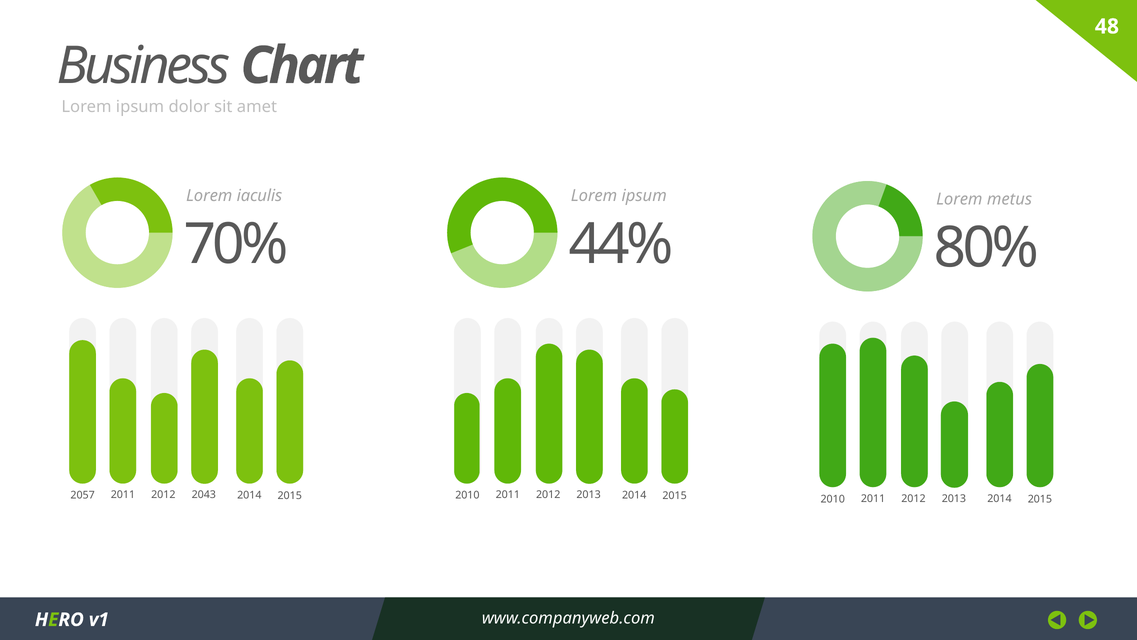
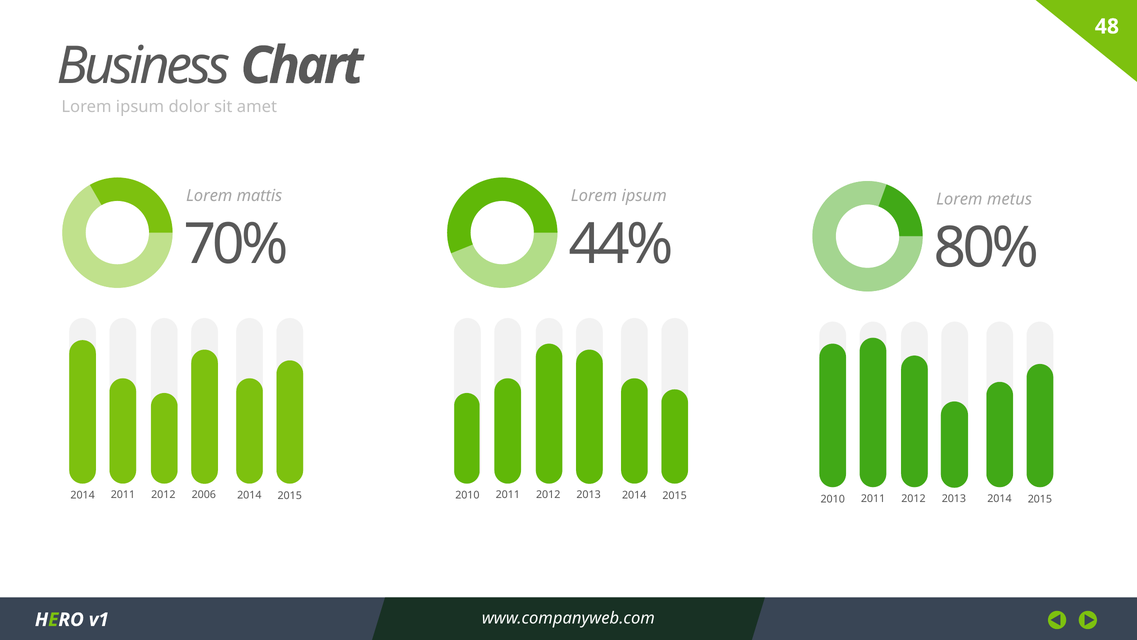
iaculis: iaculis -> mattis (259, 196)
2057: 2057 -> 2014 (83, 495)
2043: 2043 -> 2006 (204, 495)
